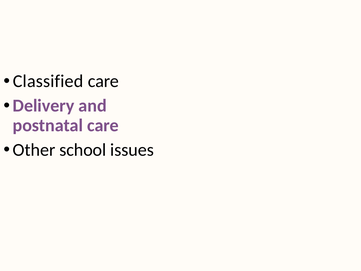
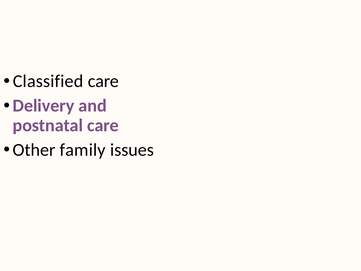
school: school -> family (83, 150)
